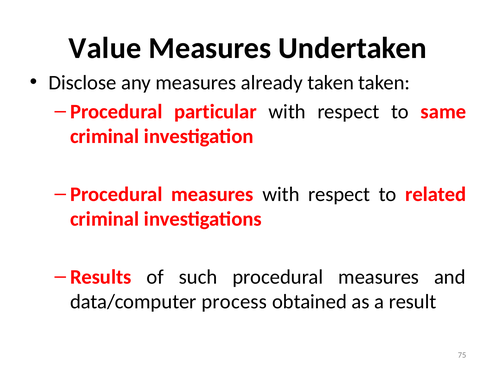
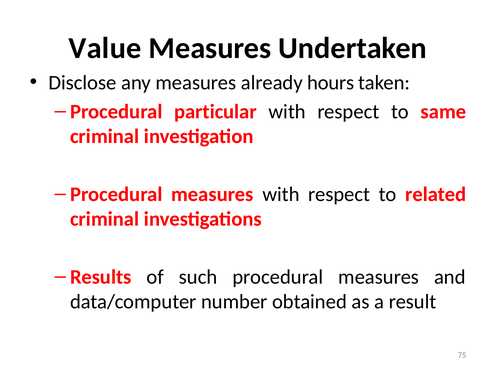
already taken: taken -> hours (331, 83)
process: process -> number (234, 302)
